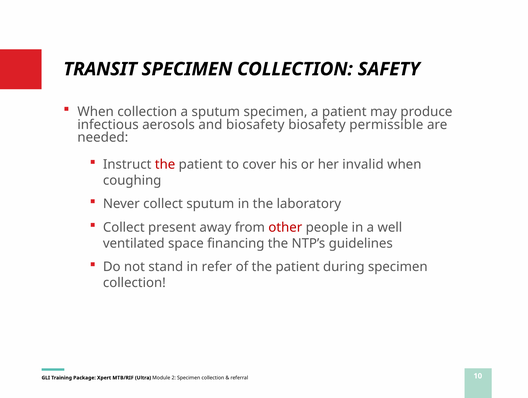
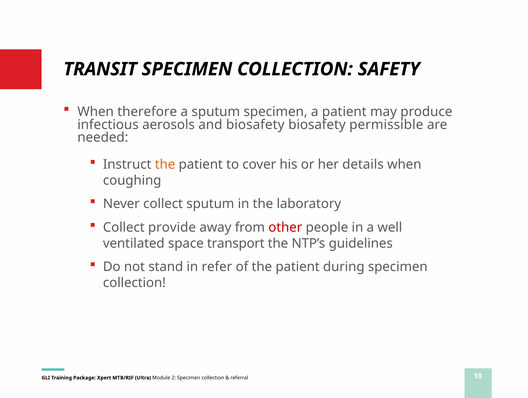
When collection: collection -> therefore (147, 112)
the colour: red -> orange (165, 164)
invalid: invalid -> details (363, 164)
present: present -> provide (172, 227)
financing: financing -> transport (236, 243)
